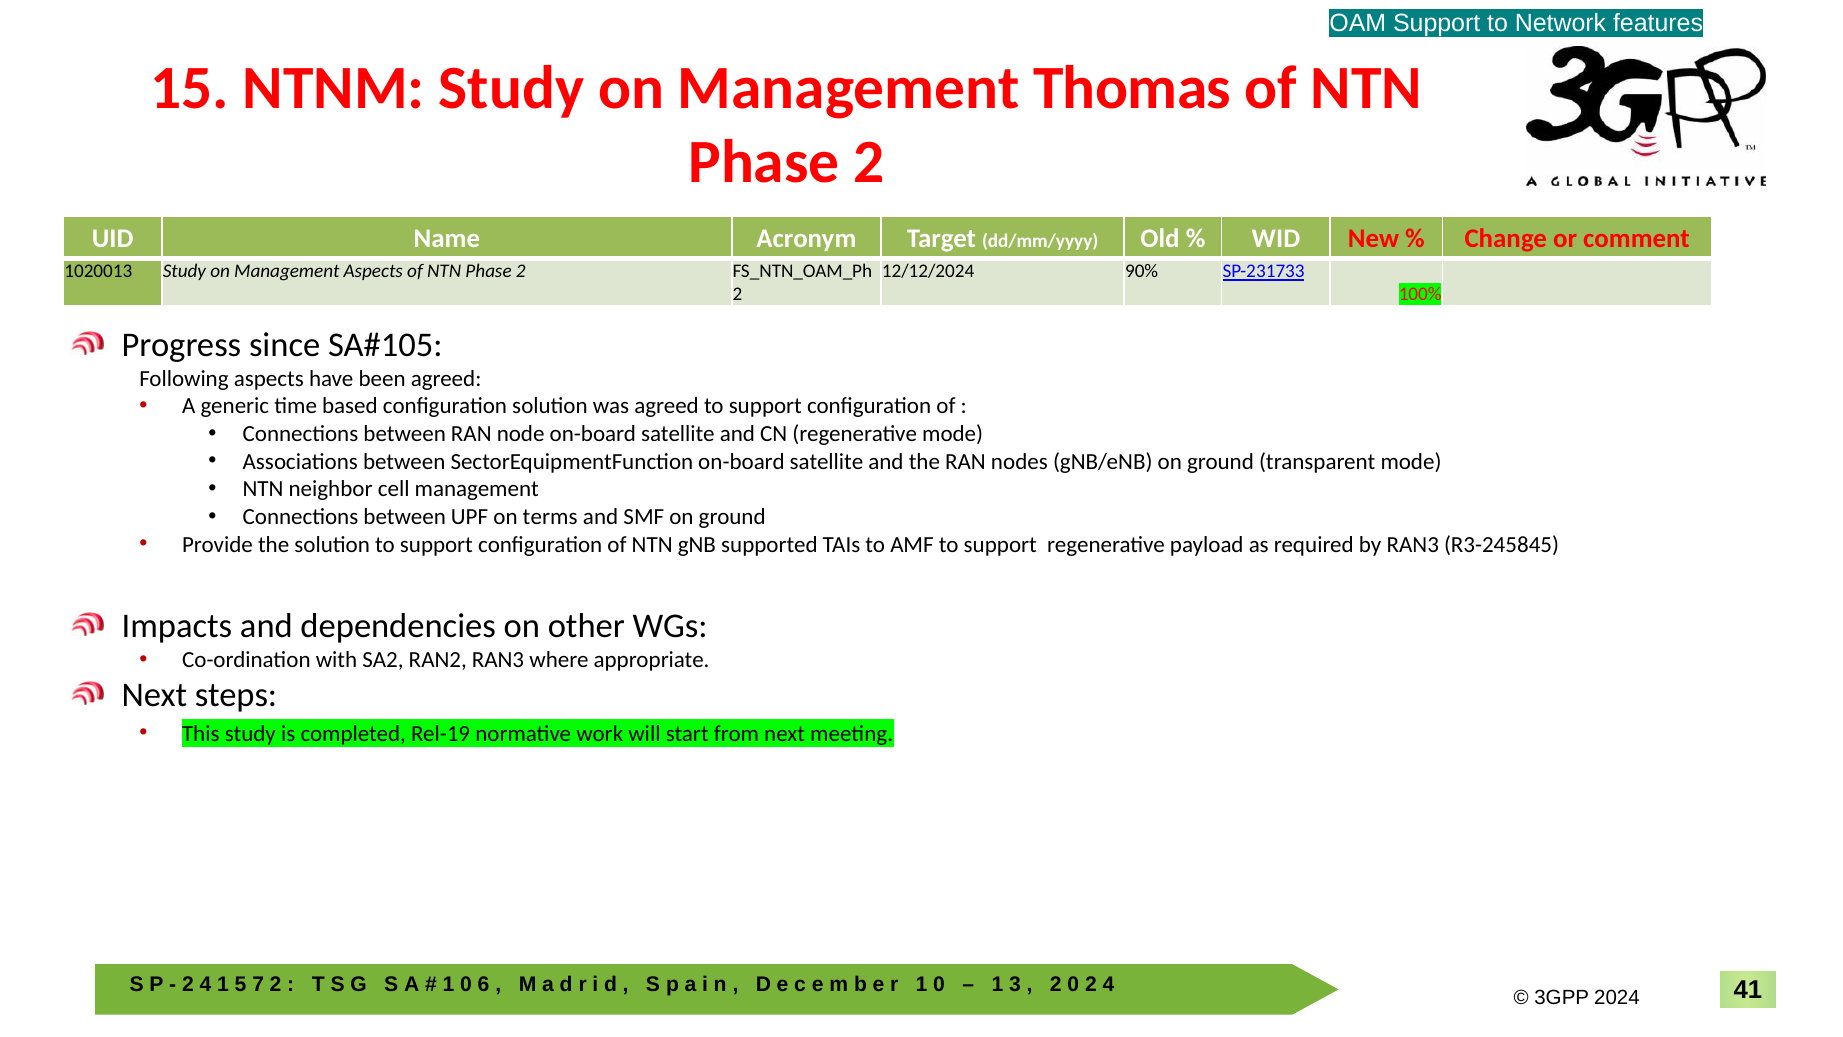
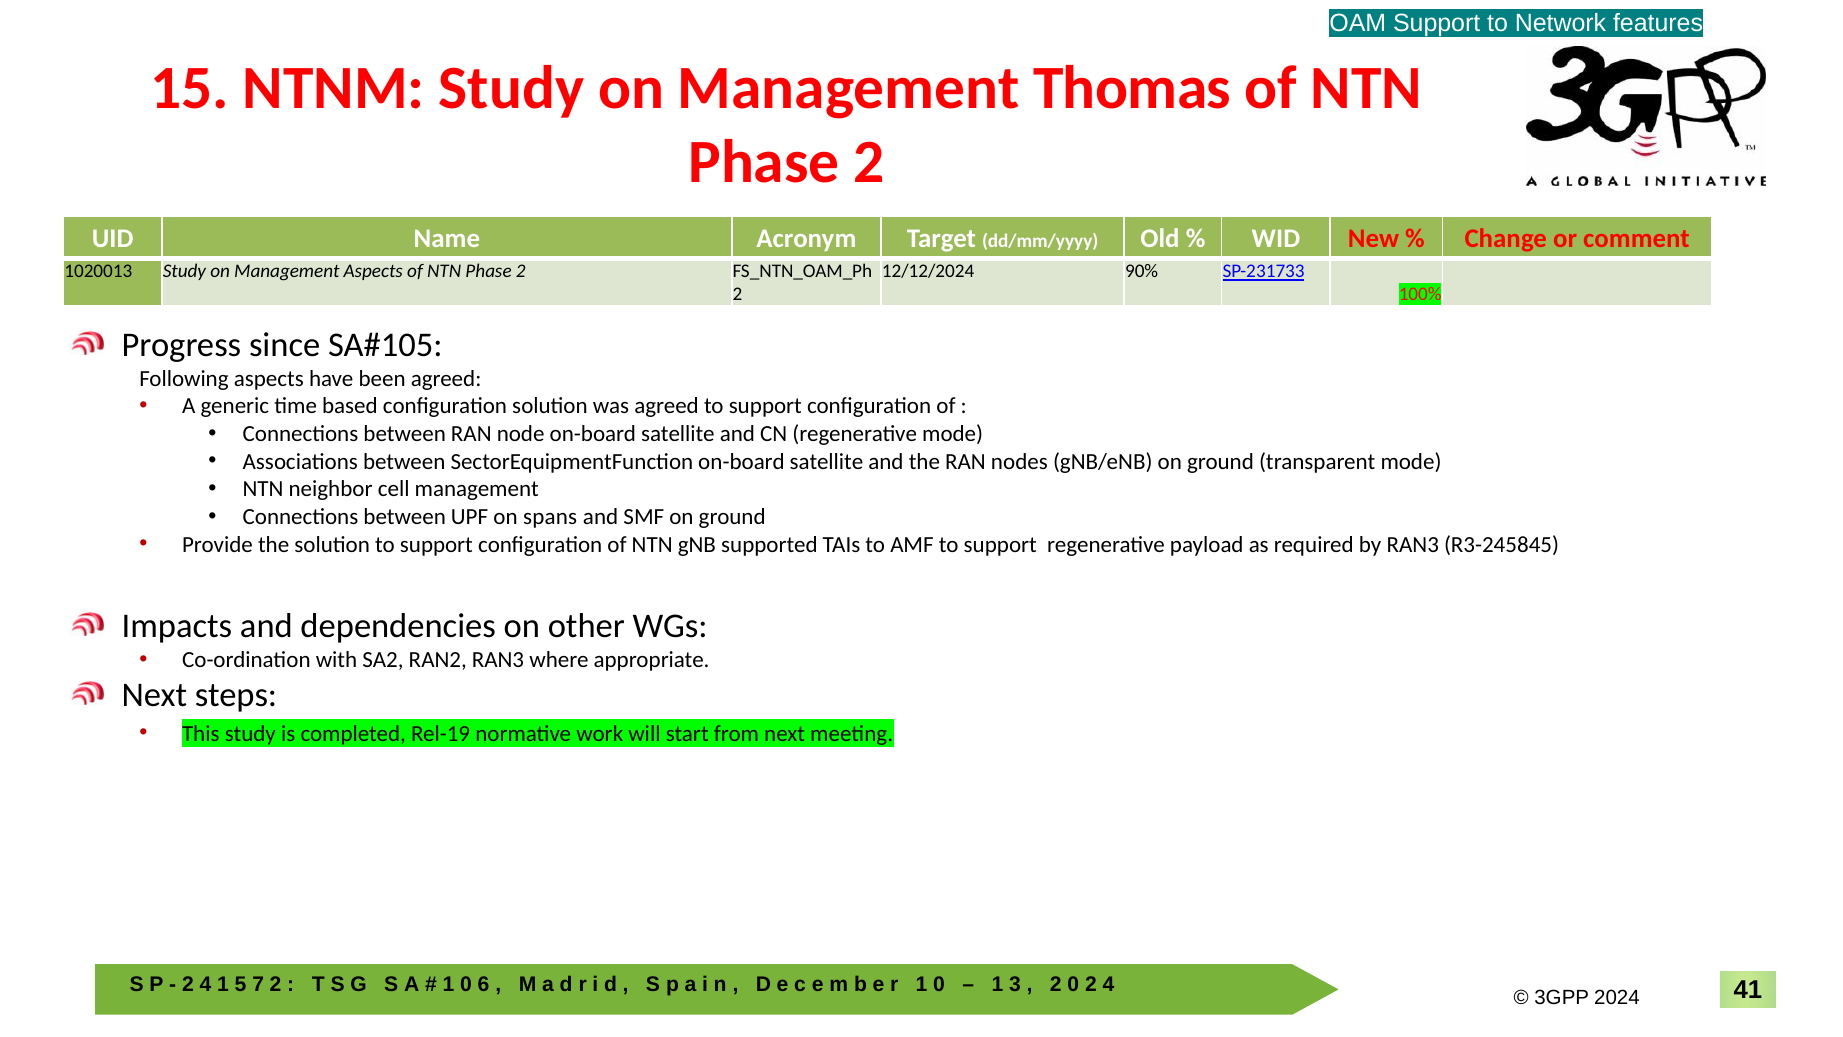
terms: terms -> spans (550, 517)
